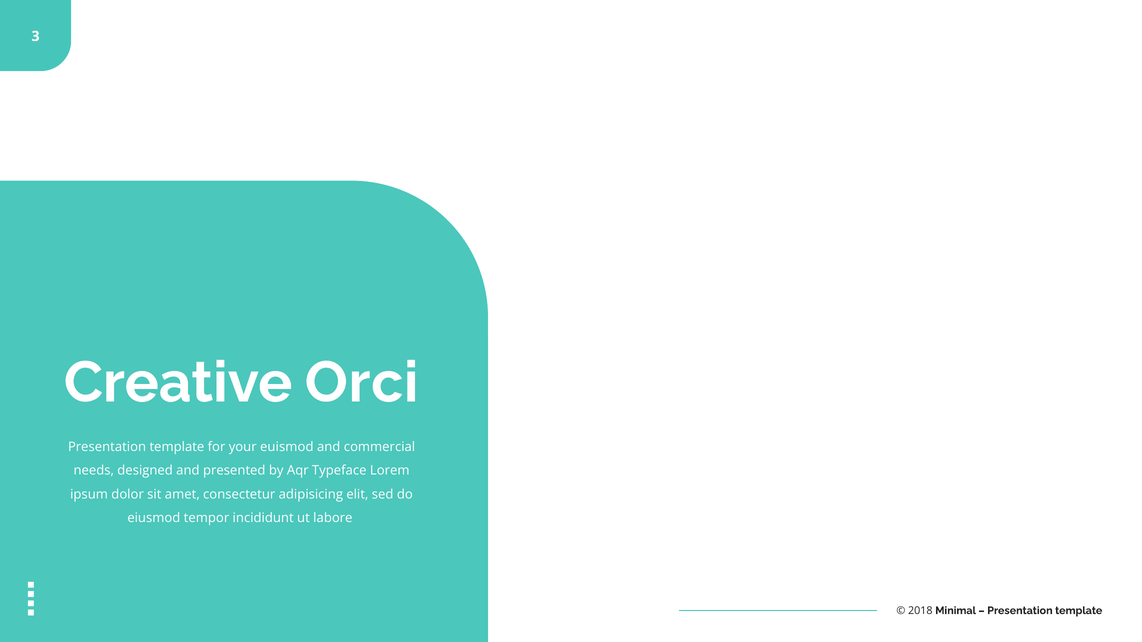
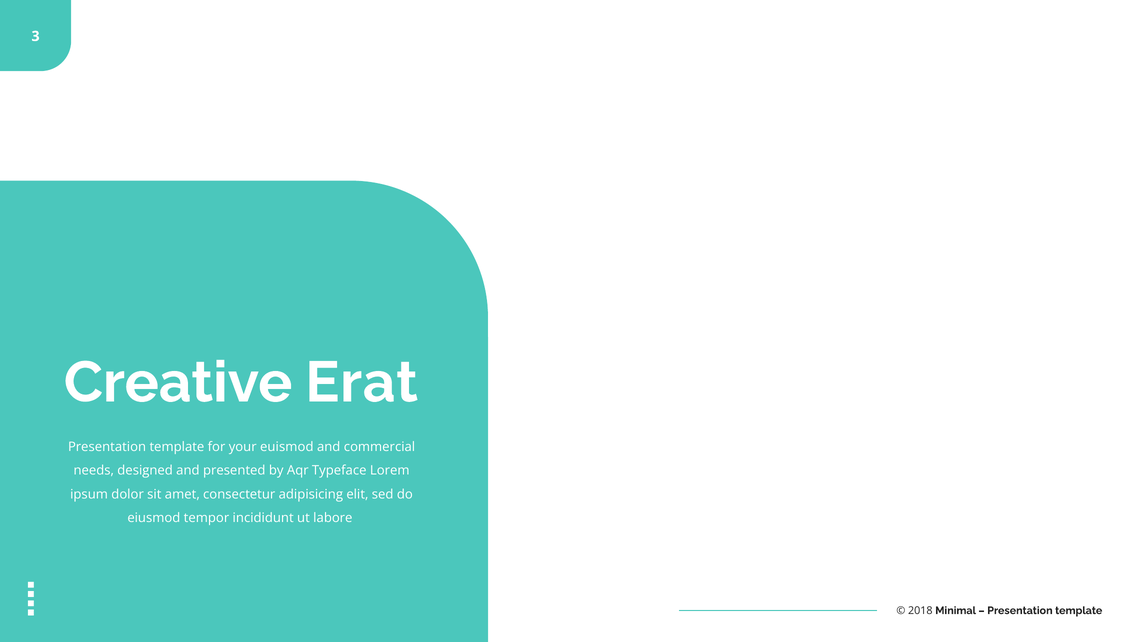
Orci: Orci -> Erat (362, 383)
